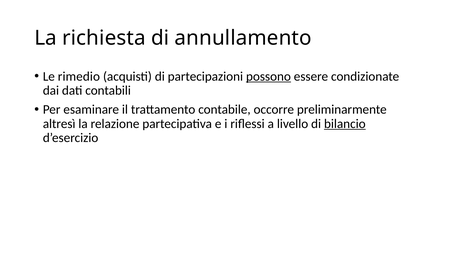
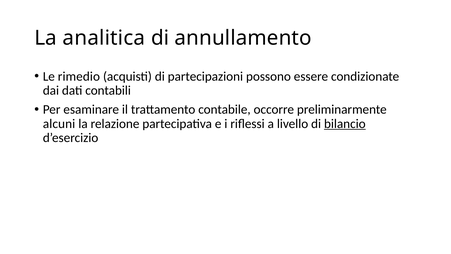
richiesta: richiesta -> analitica (104, 38)
possono underline: present -> none (268, 76)
altresì: altresì -> alcuni (59, 124)
